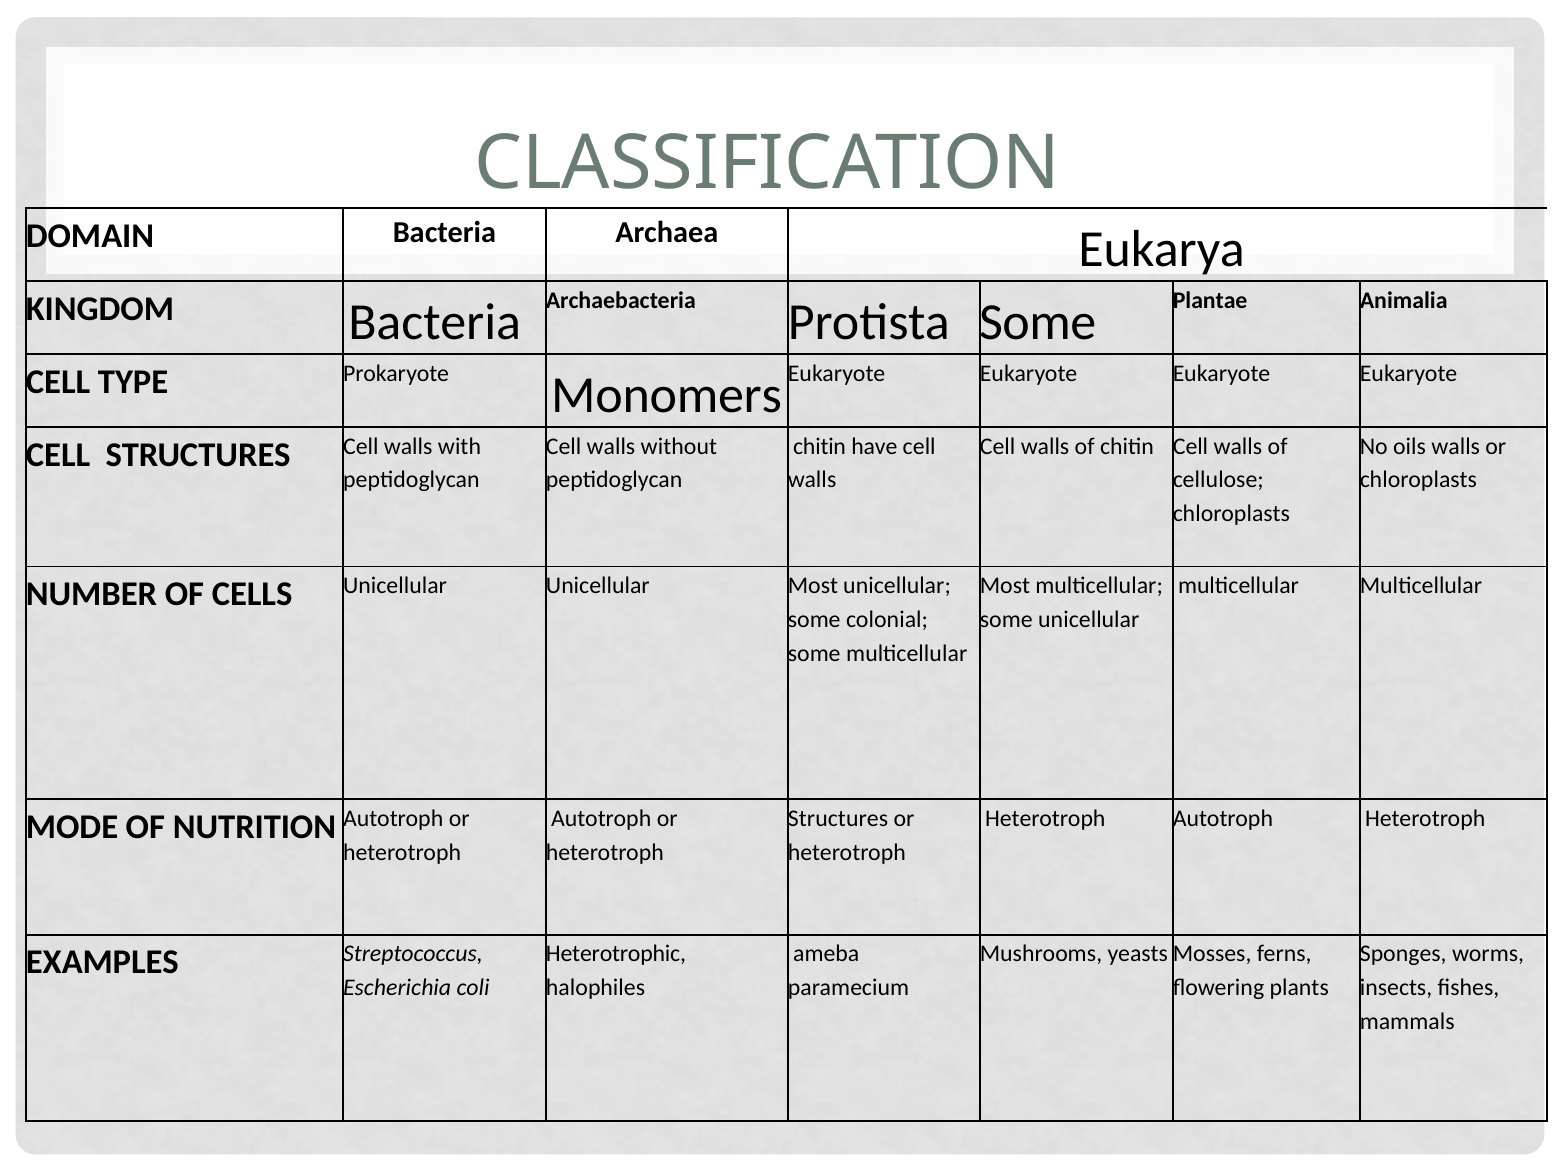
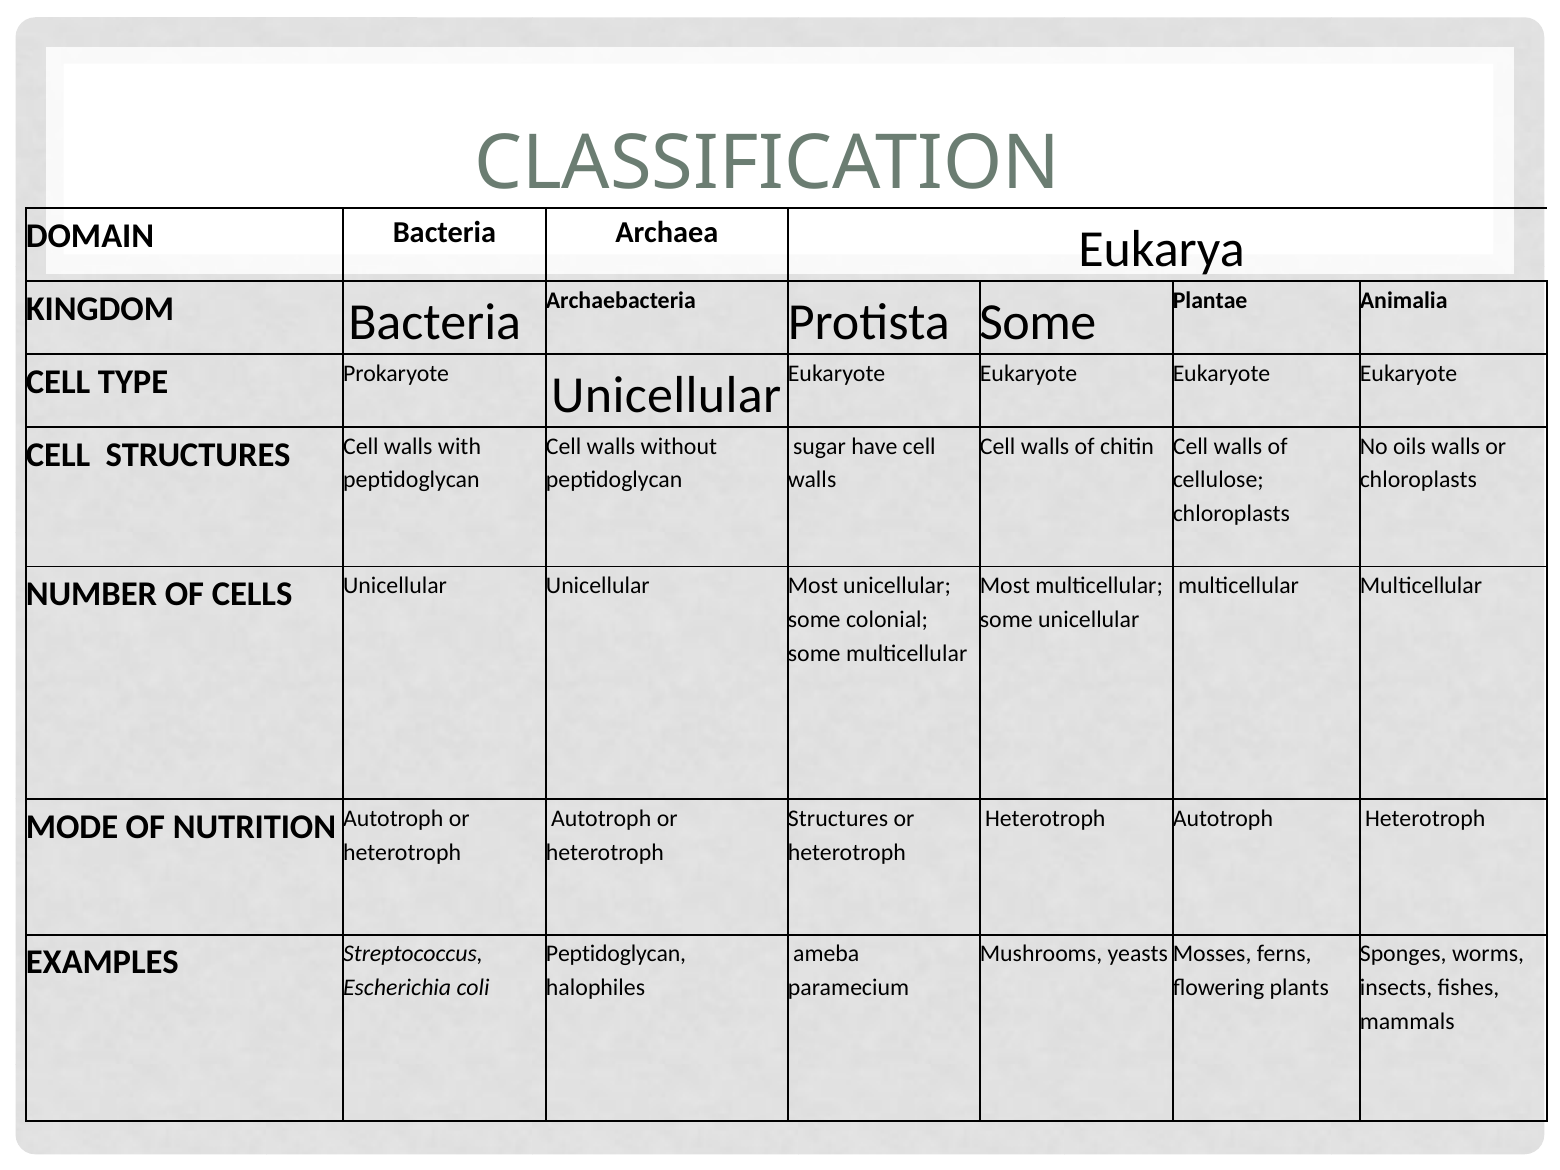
Prokaryote Monomers: Monomers -> Unicellular (666, 396)
chitin: chitin -> sugar (819, 446)
Heterotrophic: Heterotrophic -> Peptidoglycan (616, 954)
